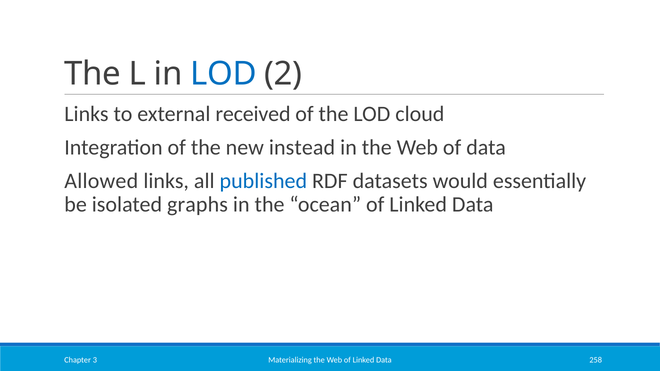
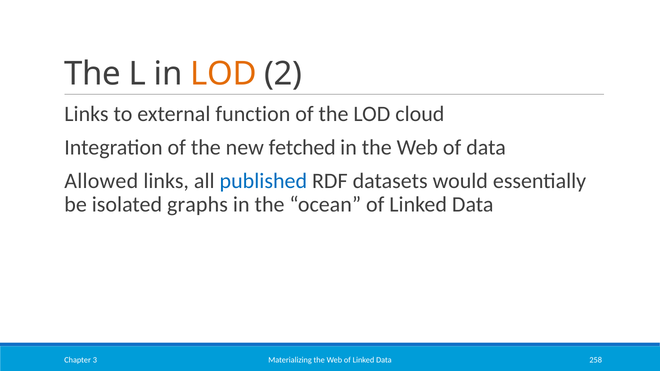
LOD colour: blue -> orange (223, 74)
received: received -> function (253, 114)
instead: instead -> fetched (302, 148)
